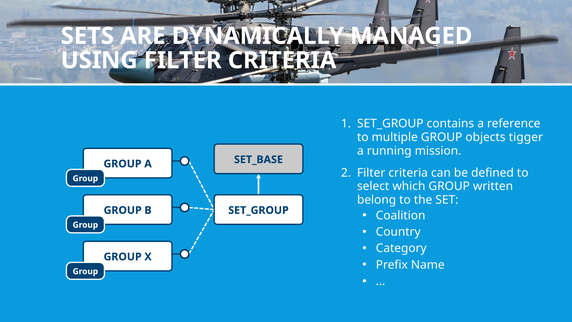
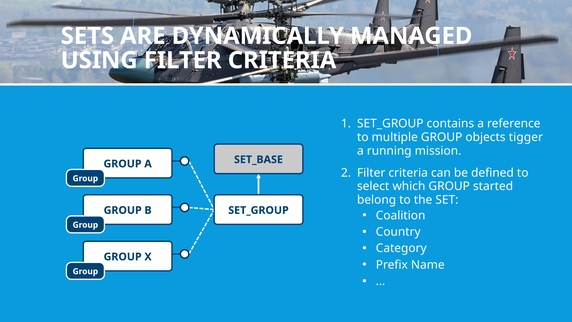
written: written -> started (493, 186)
